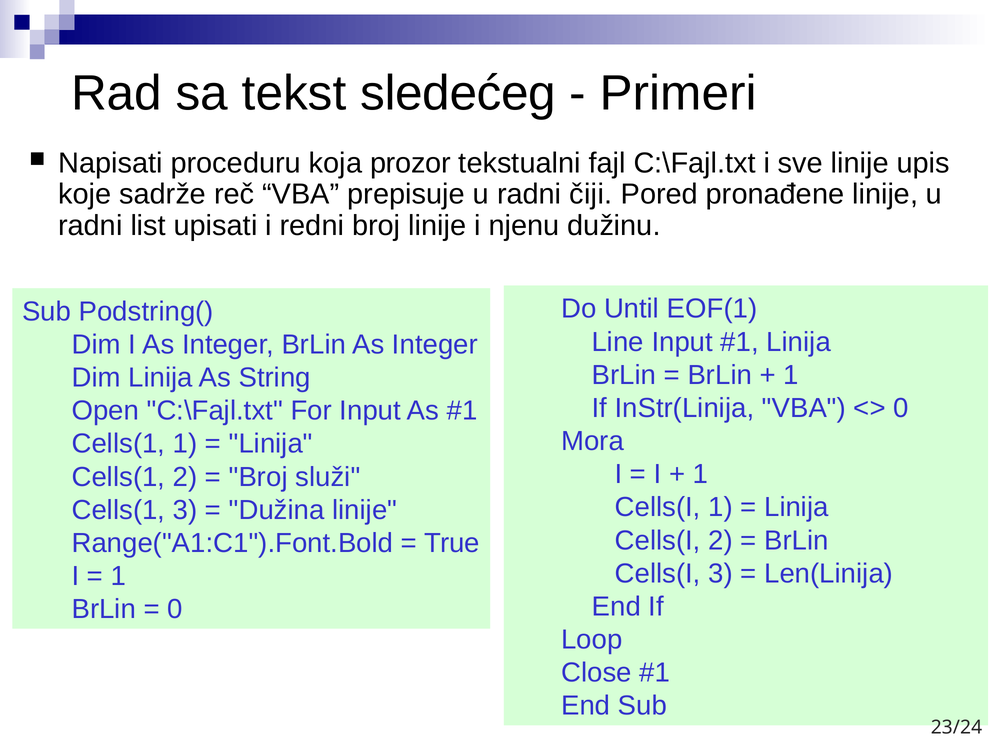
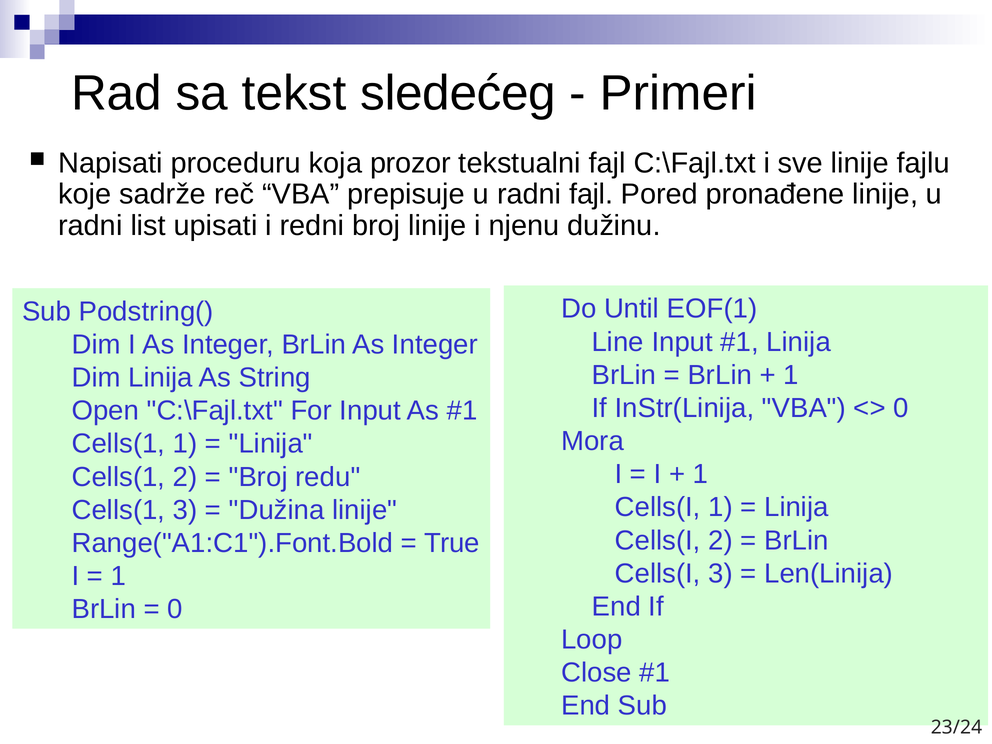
upis: upis -> fajlu (923, 163)
radni čiji: čiji -> fajl (591, 194)
služi: služi -> redu (328, 477)
